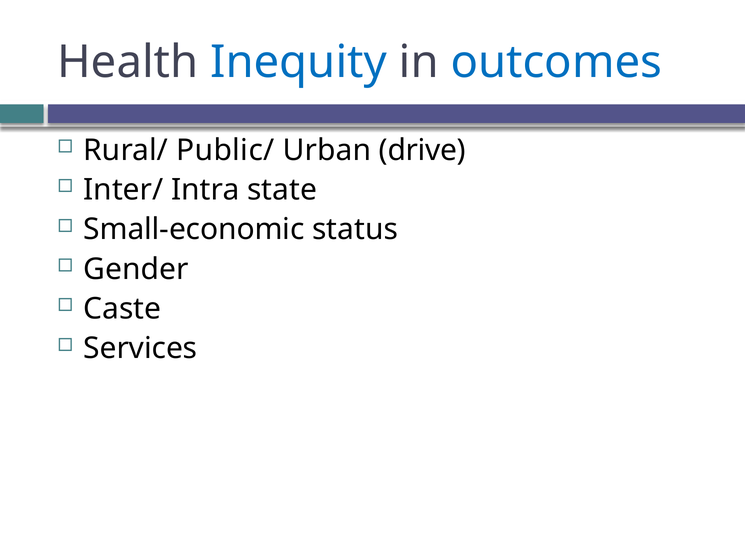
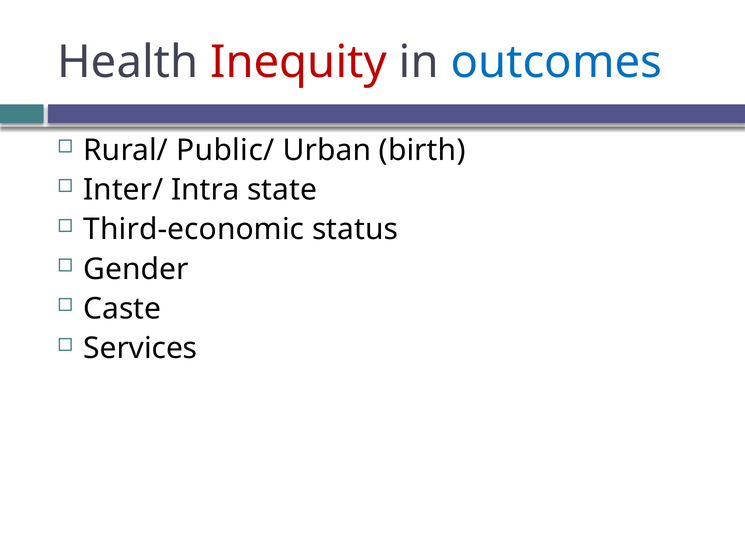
Inequity colour: blue -> red (299, 62)
drive: drive -> birth (422, 150)
Small-economic: Small-economic -> Third-economic (194, 229)
